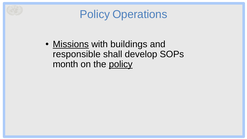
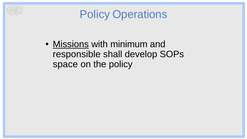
buildings: buildings -> minimum (129, 44)
month: month -> space (65, 64)
policy underline: present -> none (121, 64)
